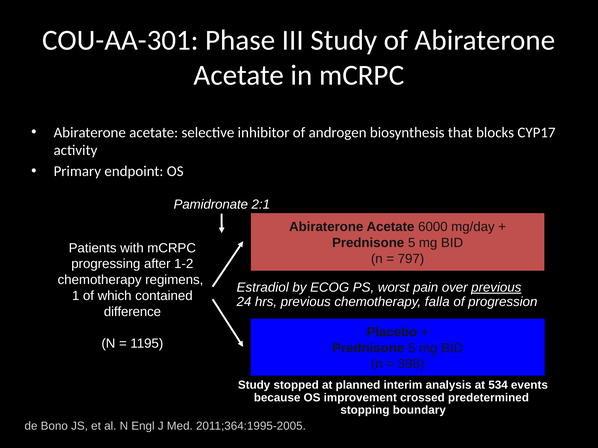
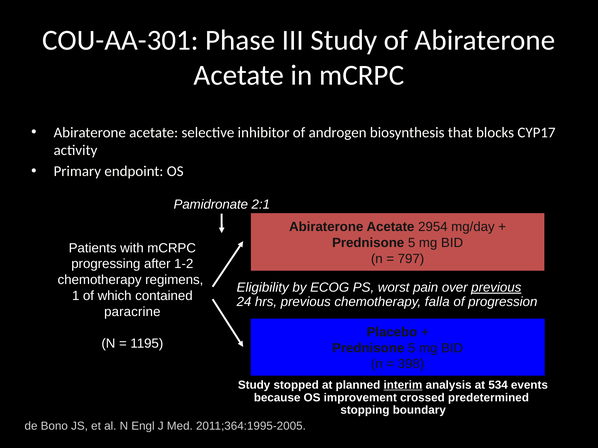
6000: 6000 -> 2954 (433, 227)
Estradiol: Estradiol -> Eligibility (263, 288)
difference: difference -> paracrine (132, 312)
interim underline: none -> present (403, 385)
